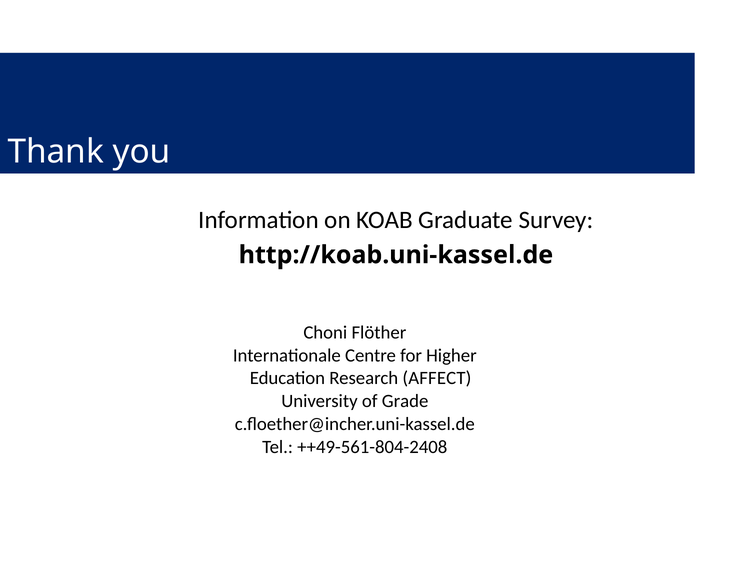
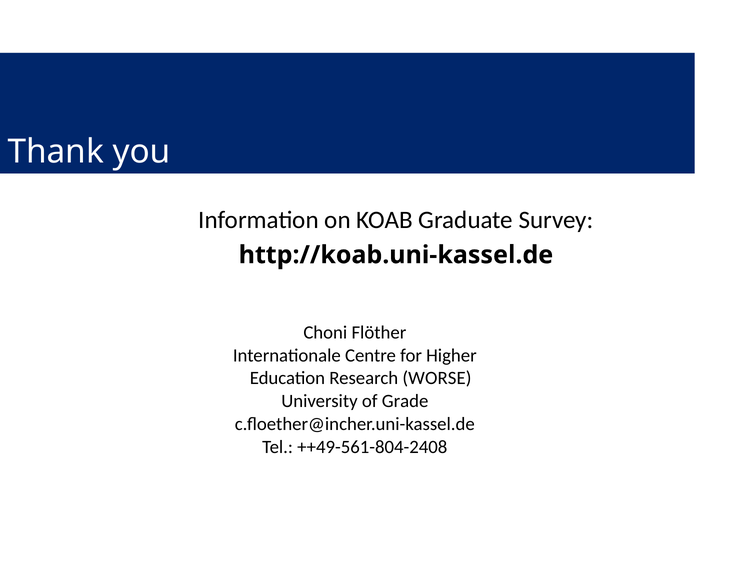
AFFECT: AFFECT -> WORSE (437, 378)
